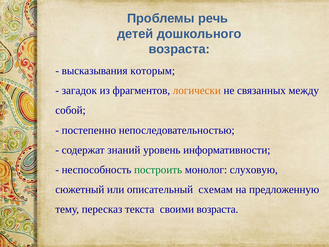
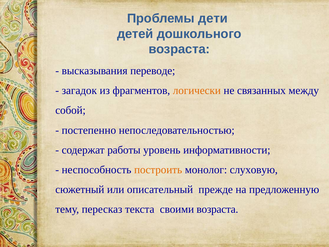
речь: речь -> дети (213, 18)
которым: которым -> переводе (153, 71)
знаний: знаний -> работы (124, 150)
построить colour: green -> orange (158, 169)
схемам: схемам -> прежде (216, 189)
